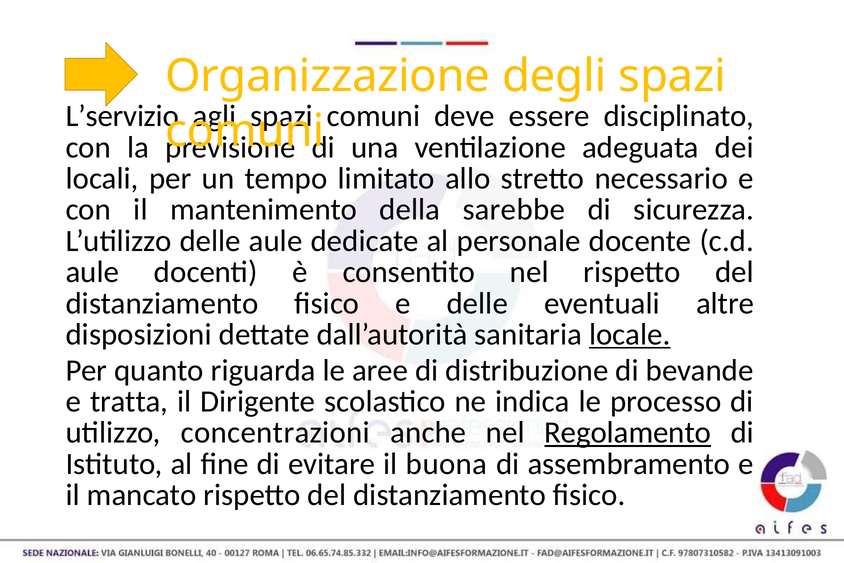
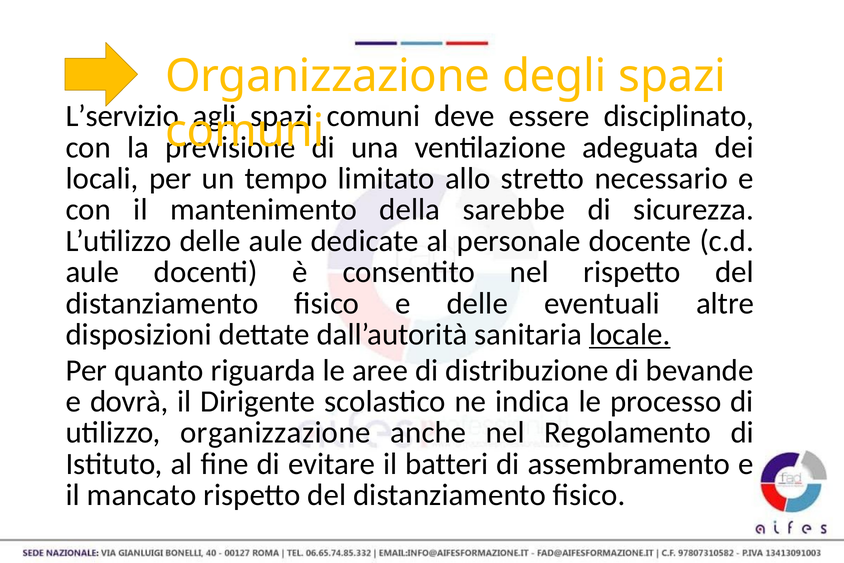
tratta: tratta -> dovrà (129, 401)
utilizzo concentrazioni: concentrazioni -> organizzazione (275, 432)
Regolamento underline: present -> none (628, 432)
buona: buona -> batteri (447, 464)
